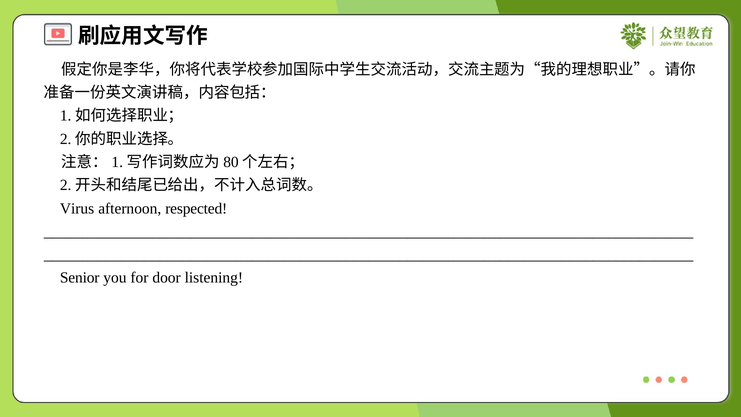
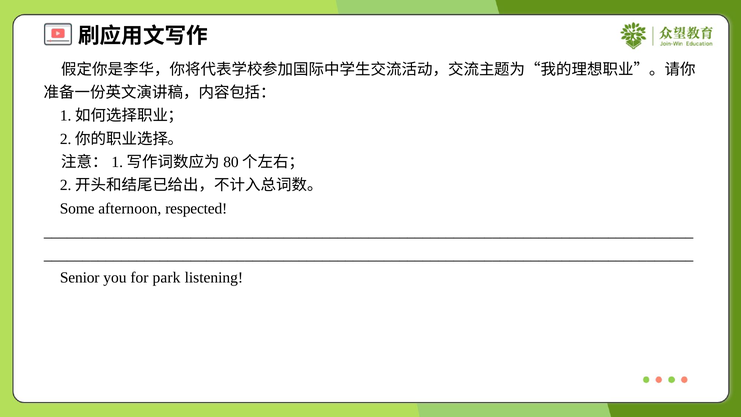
Virus: Virus -> Some (77, 208)
door: door -> park (166, 278)
